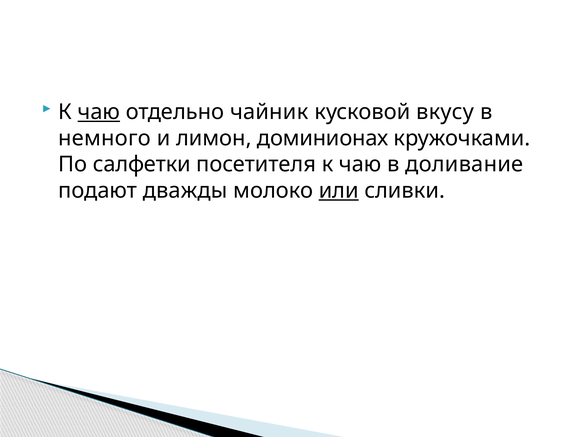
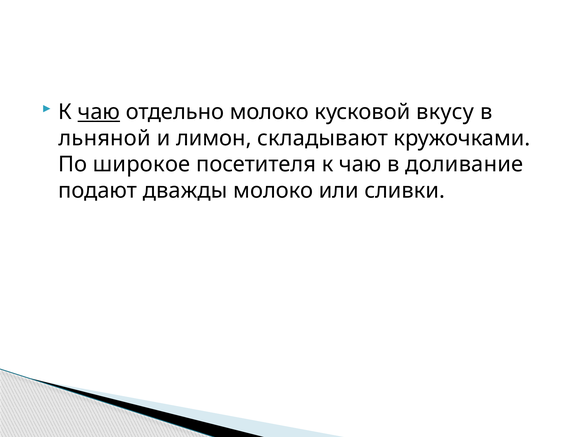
отдельно чайник: чайник -> молоко (269, 112)
немного: немного -> льняной (105, 138)
доминионах: доминионах -> складывают (323, 138)
салфетки: салфетки -> широкое (142, 164)
или underline: present -> none (339, 191)
